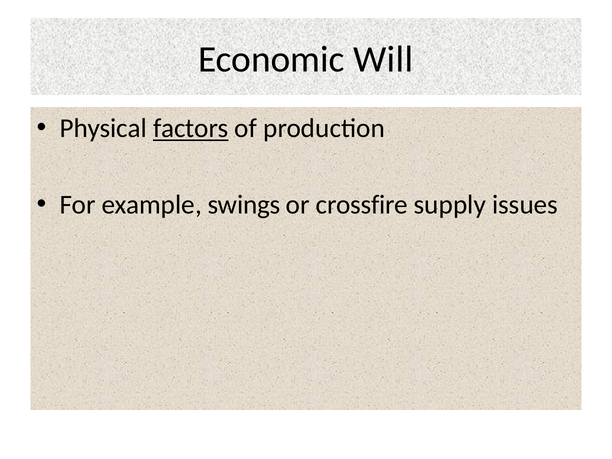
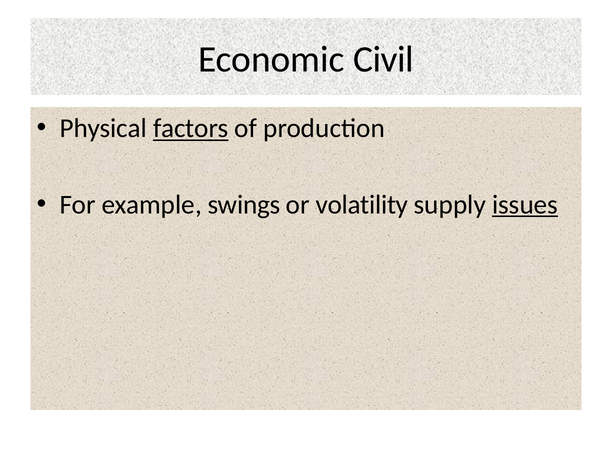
Will: Will -> Civil (383, 59)
crossfire: crossfire -> volatility (362, 205)
issues underline: none -> present (525, 205)
